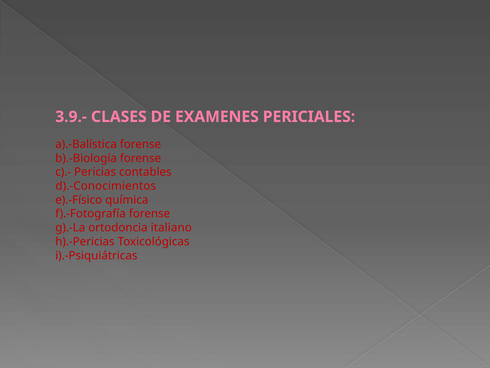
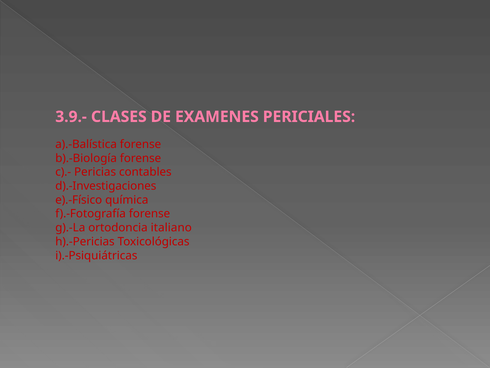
d).-Conocimientos: d).-Conocimientos -> d).-Investigaciones (106, 186)
